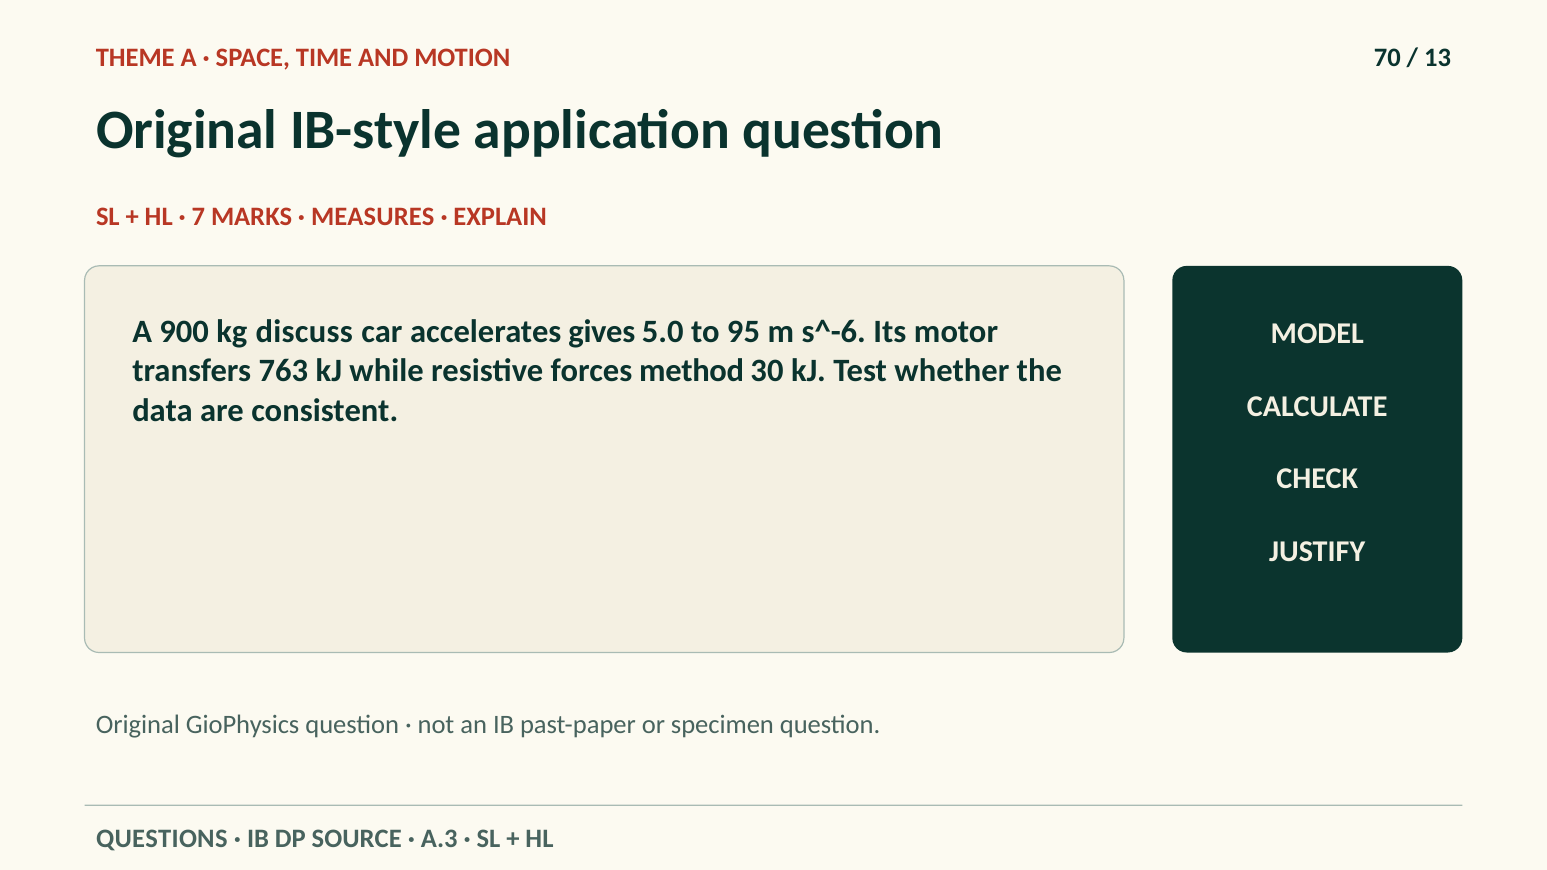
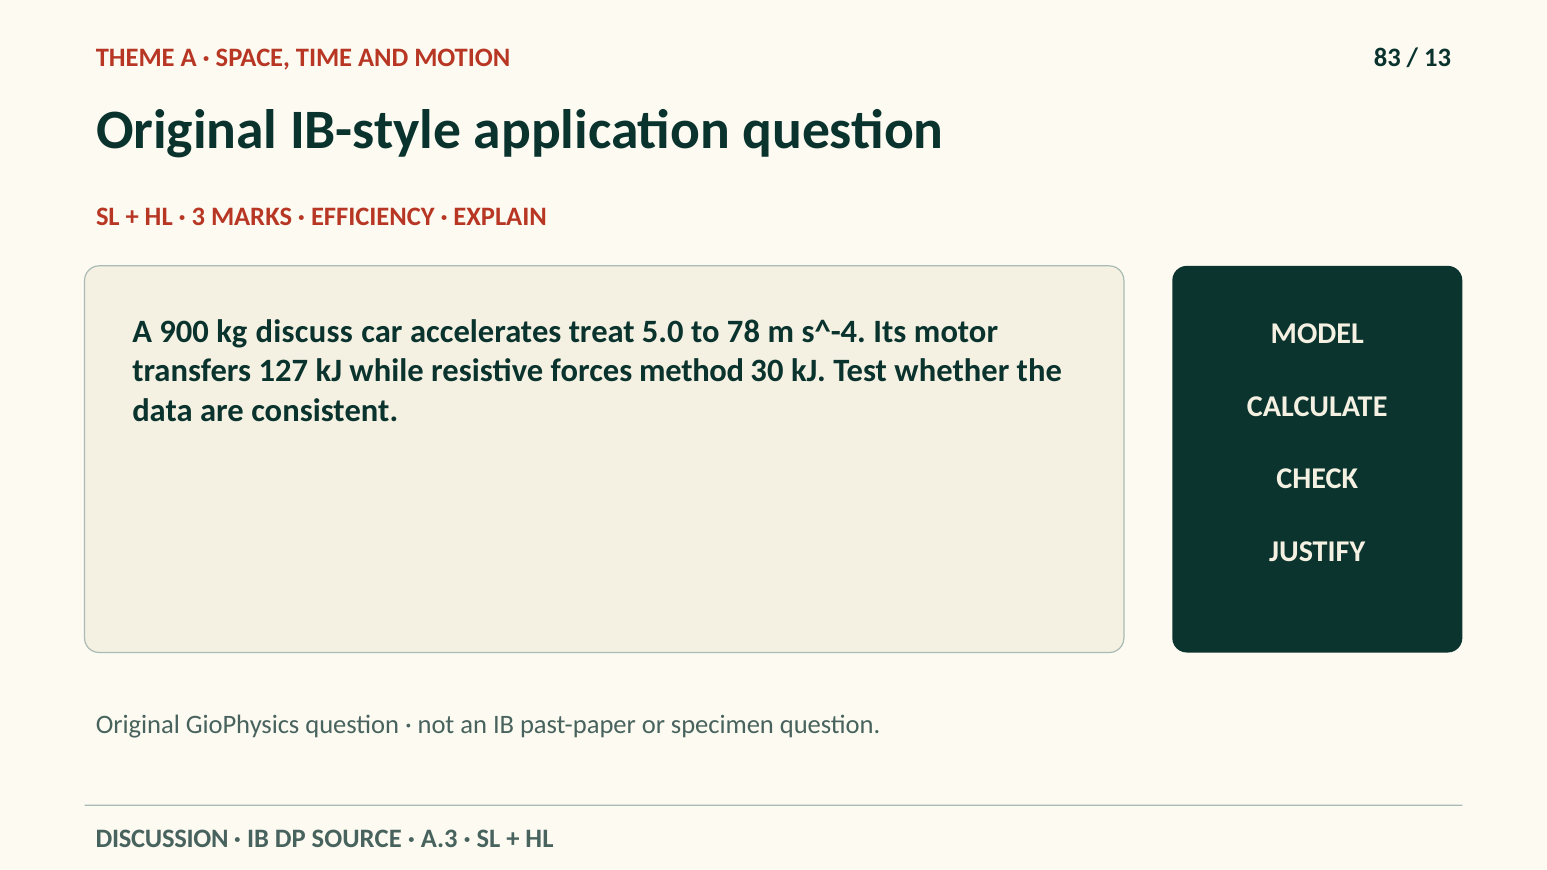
70: 70 -> 83 (1387, 57)
7: 7 -> 3 (198, 217)
MEASURES: MEASURES -> EFFICIENCY (373, 217)
gives: gives -> treat (602, 332)
95: 95 -> 78 (744, 332)
s^-6: s^-6 -> s^-4 (834, 332)
763: 763 -> 127 (283, 371)
QUESTIONS: QUESTIONS -> DISCUSSION (162, 839)
